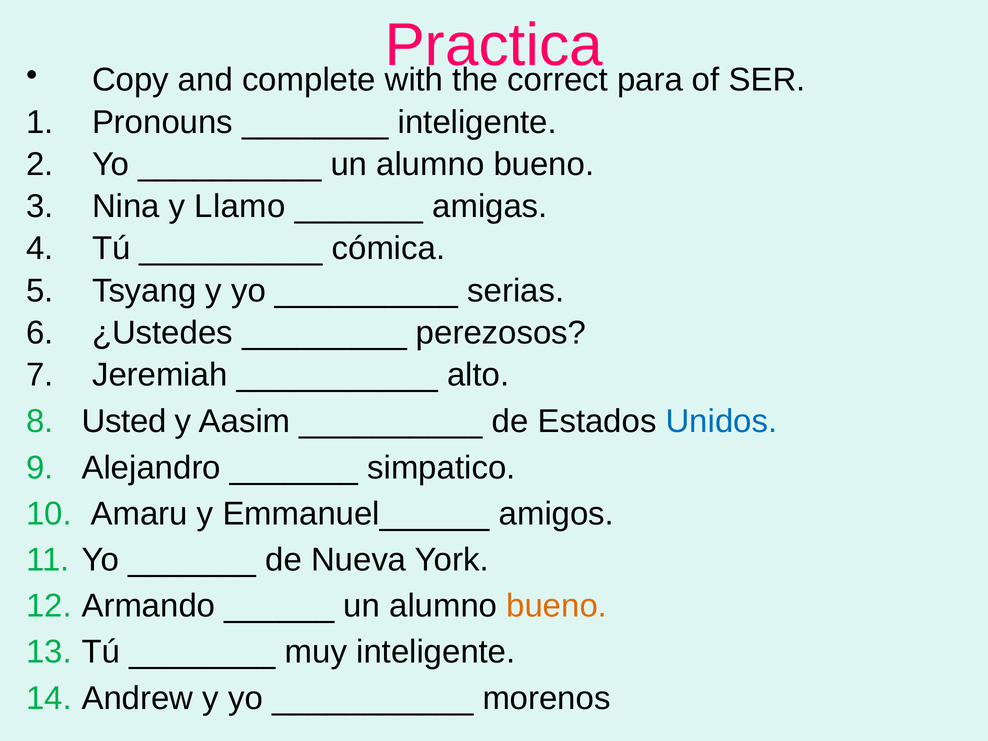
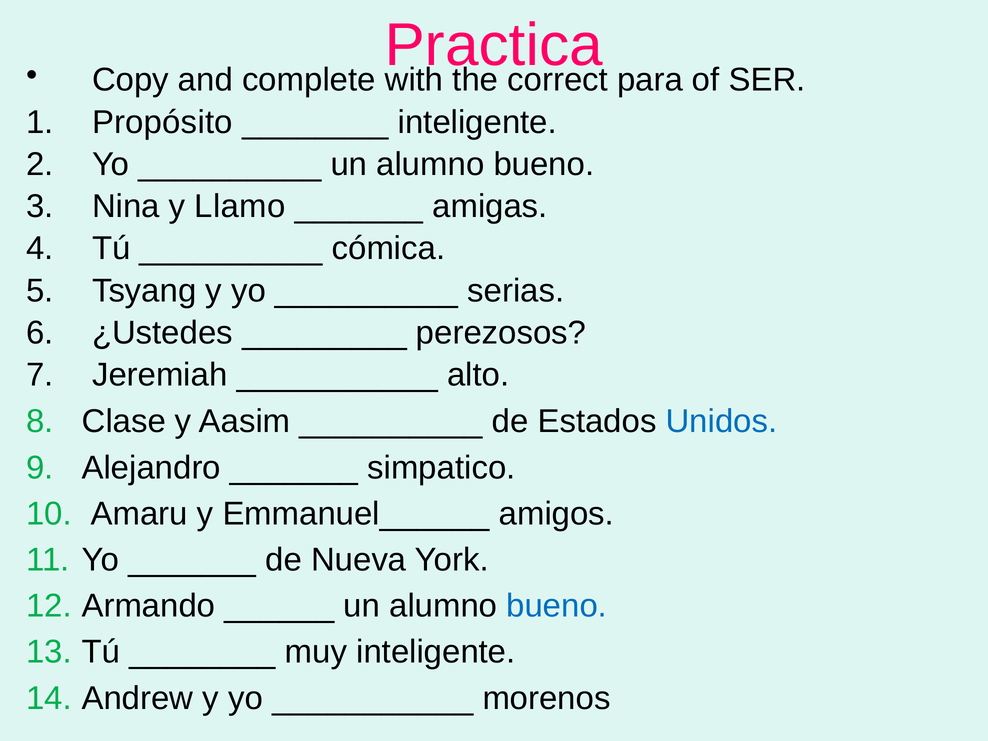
Pronouns: Pronouns -> Propósito (162, 122)
Usted: Usted -> Clase (124, 422)
bueno colour: orange -> blue (557, 606)
